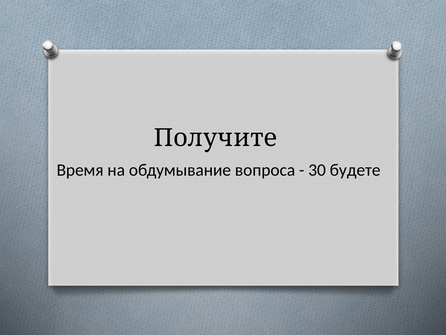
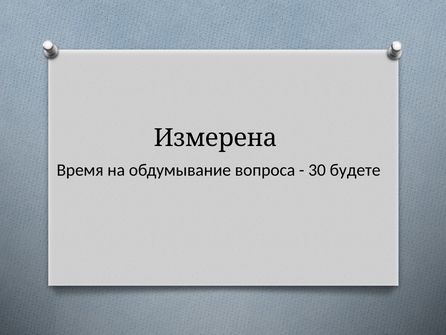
Получите: Получите -> Измерена (216, 138)
